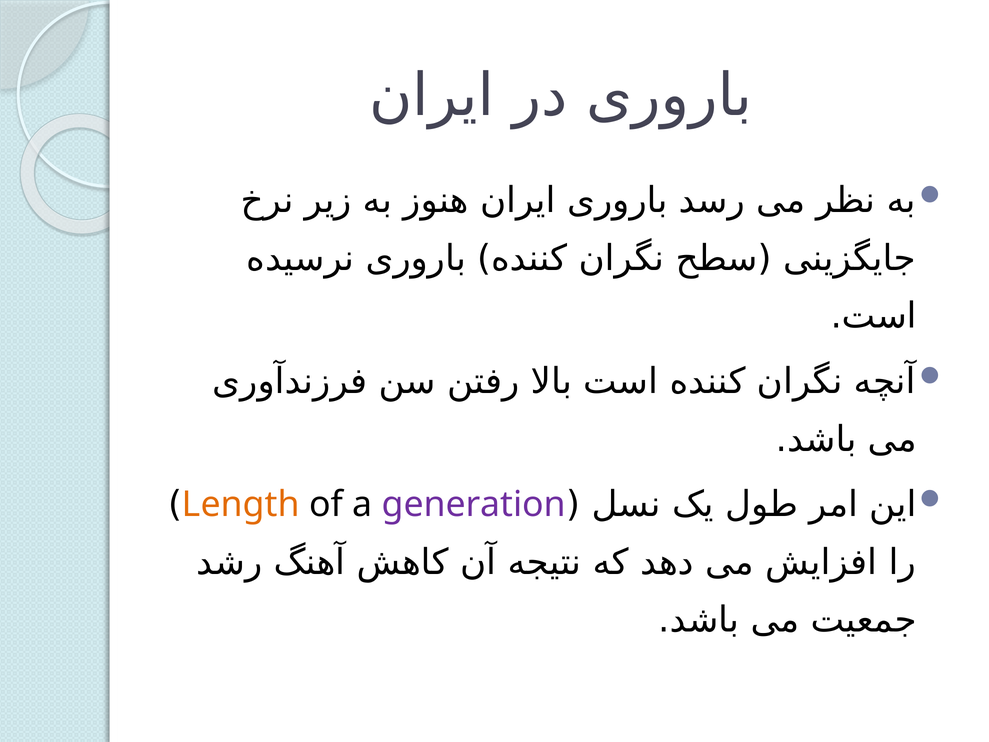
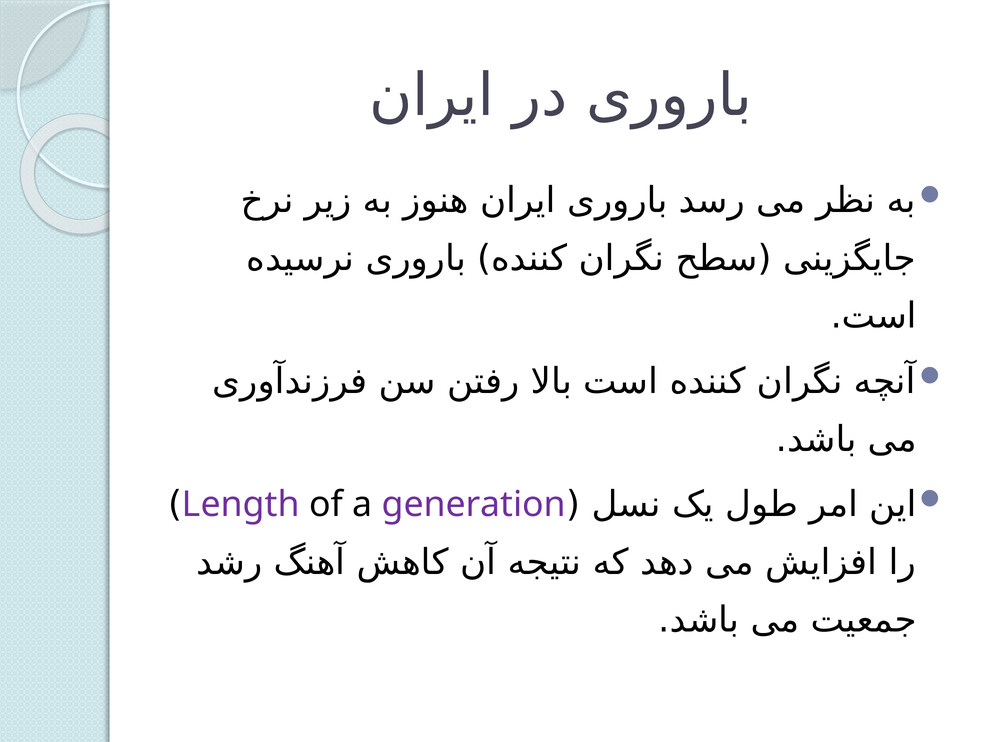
Length colour: orange -> purple (241, 504)
